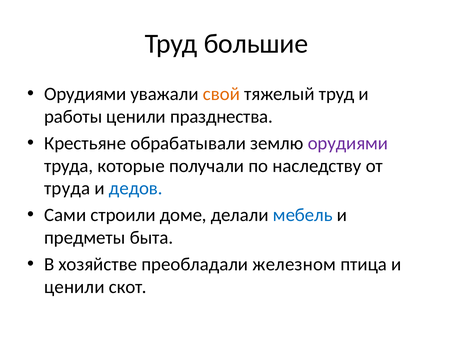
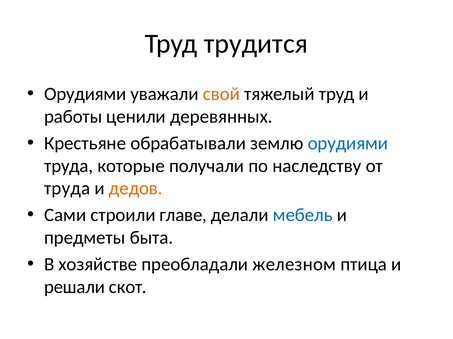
большие: большие -> трудится (256, 44)
празднества: празднества -> деревянных (221, 117)
орудиями colour: purple -> blue (348, 144)
дедов colour: blue -> orange (136, 189)
доме: доме -> главе (183, 215)
ценили: ценили -> решали (75, 287)
